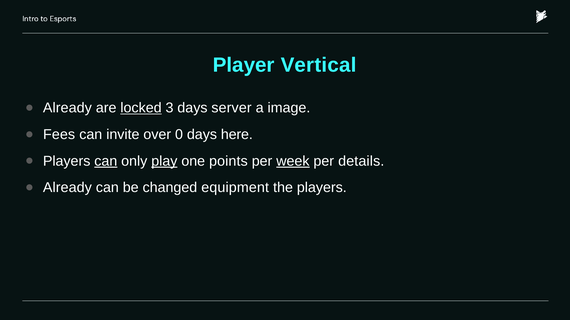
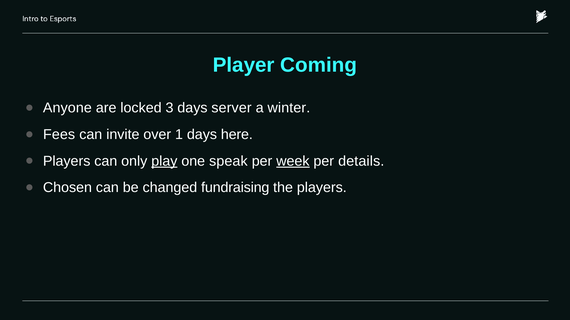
Vertical: Vertical -> Coming (319, 65)
Already: Already -> Anyone (67, 108)
locked underline: present -> none (141, 108)
image: image -> winter (289, 108)
0: 0 -> 1 (179, 135)
can underline: present -> none (106, 161)
points: points -> speak (228, 161)
Already: Already -> Chosen (67, 188)
equipment: equipment -> fundraising (235, 188)
